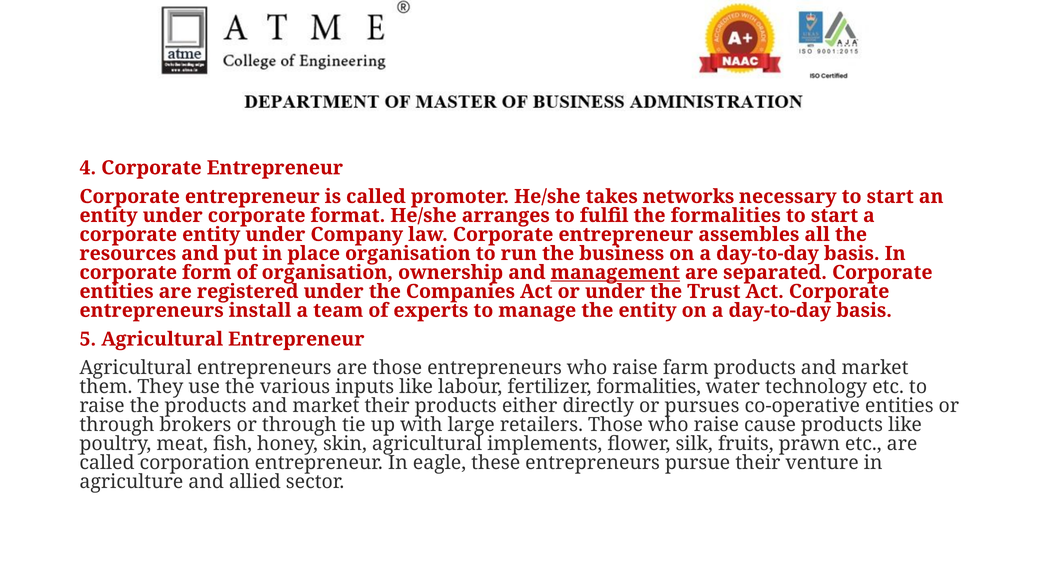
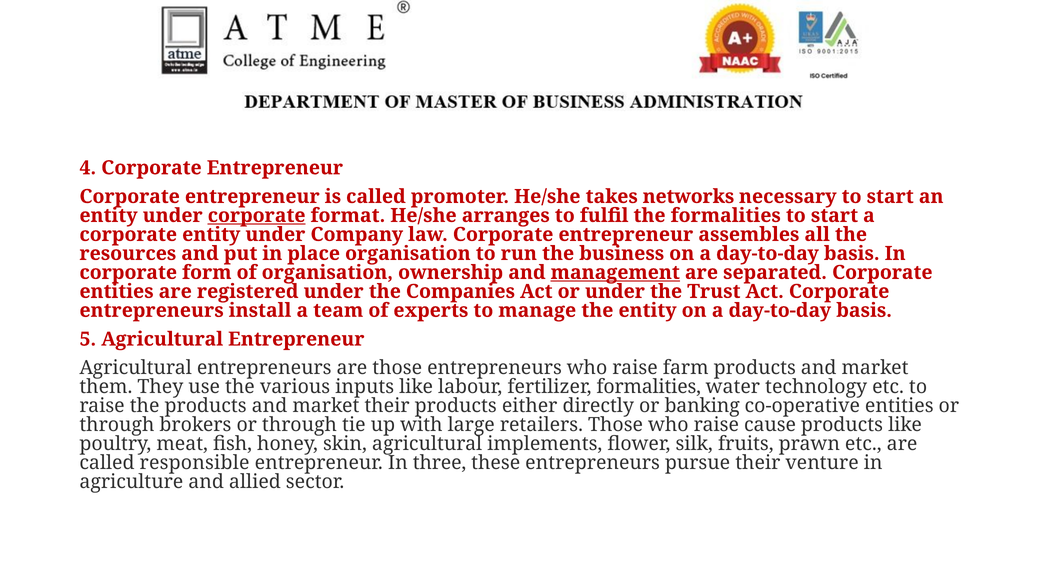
corporate underline: none -> present (257, 216)
pursues: pursues -> banking (702, 406)
corporation: corporation -> responsible (195, 463)
eagle: eagle -> three (440, 463)
